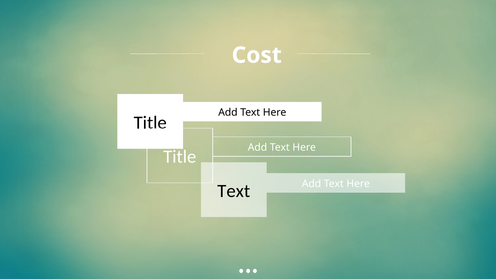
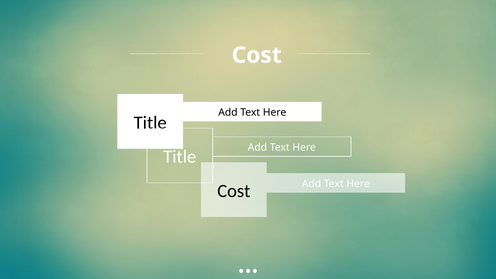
Text: Text -> Cost (234, 191)
